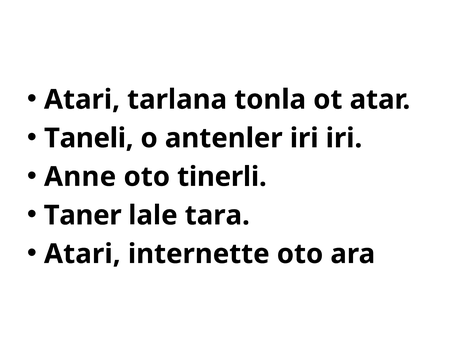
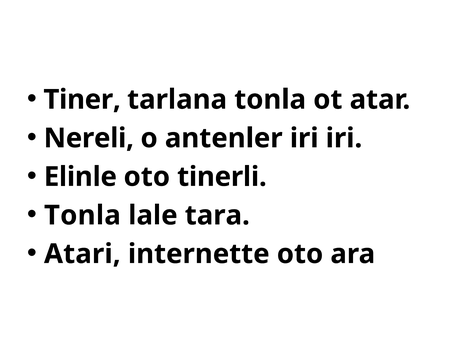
Atari: Atari -> Tiner (82, 100)
Taneli: Taneli -> Nereli (89, 138)
Anne: Anne -> Elinle (80, 177)
Taner: Taner -> Tonla (82, 216)
